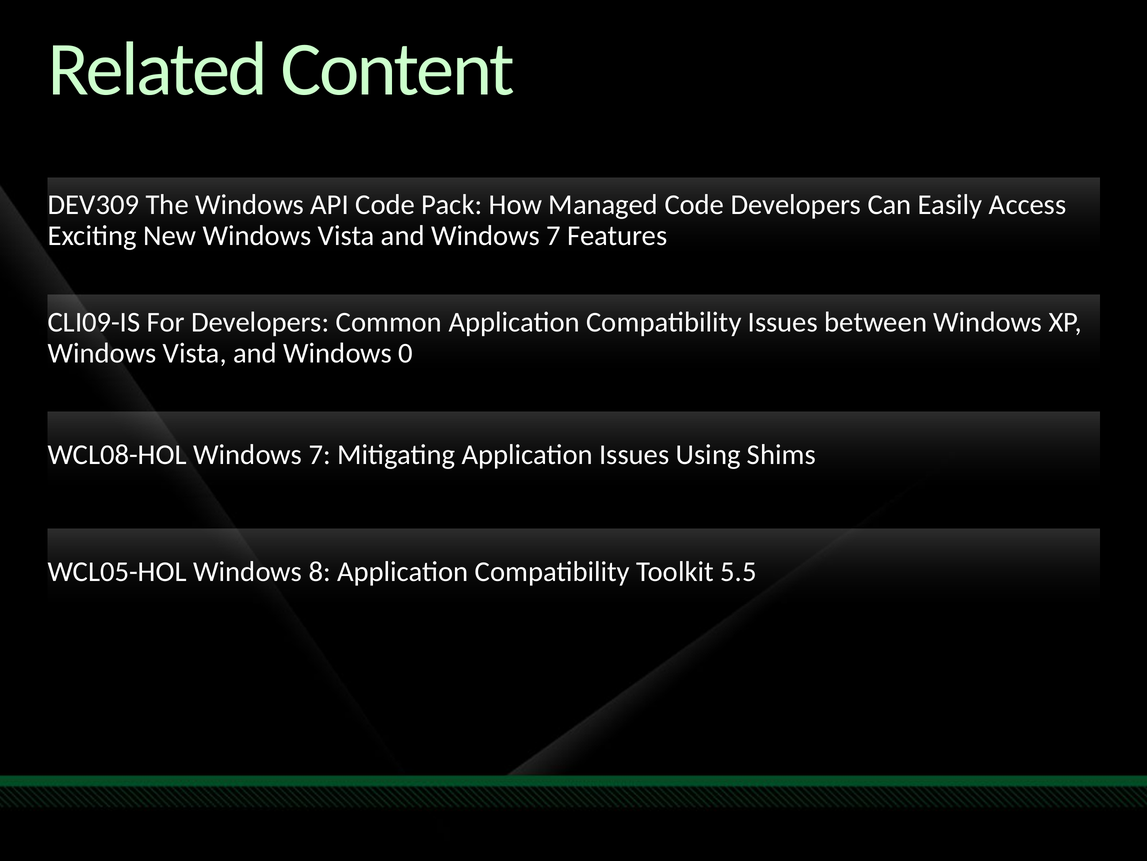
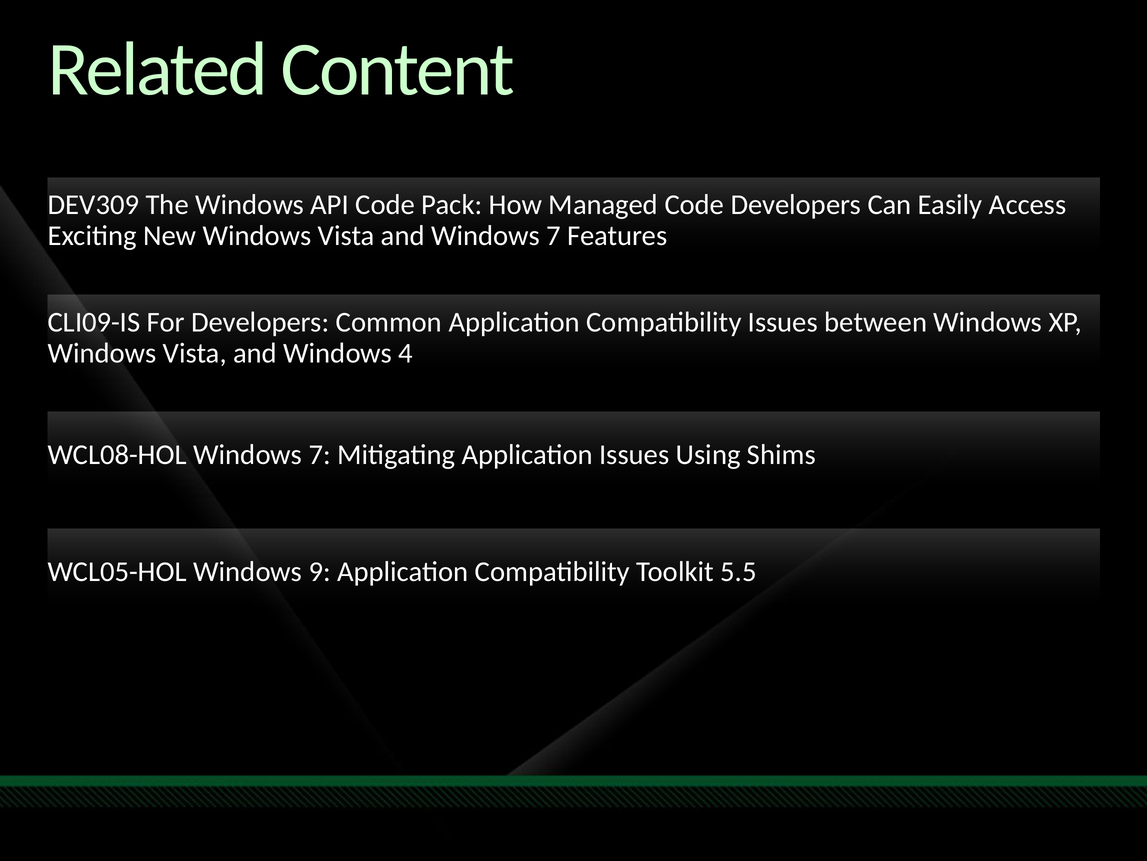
0: 0 -> 4 (406, 353)
8: 8 -> 9 (320, 571)
